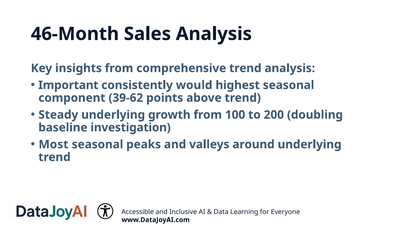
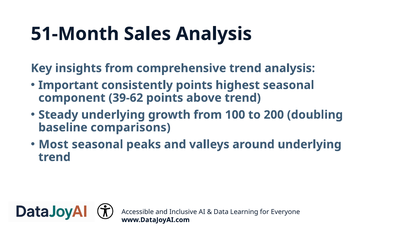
46-Month: 46-Month -> 51-Month (75, 34)
consistently would: would -> points (194, 85)
investigation: investigation -> comparisons (131, 128)
